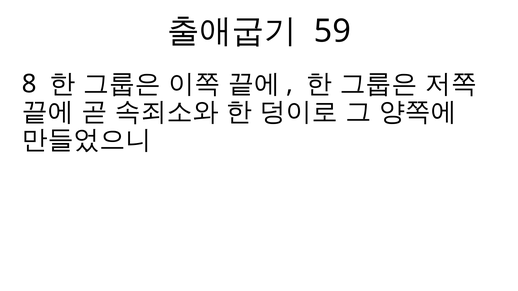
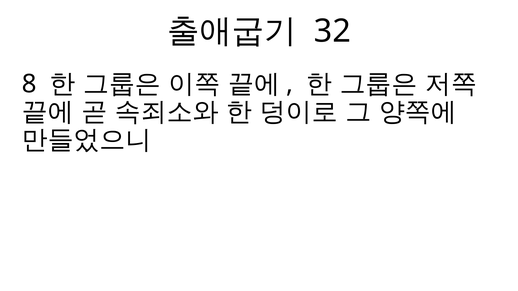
59: 59 -> 32 (332, 31)
